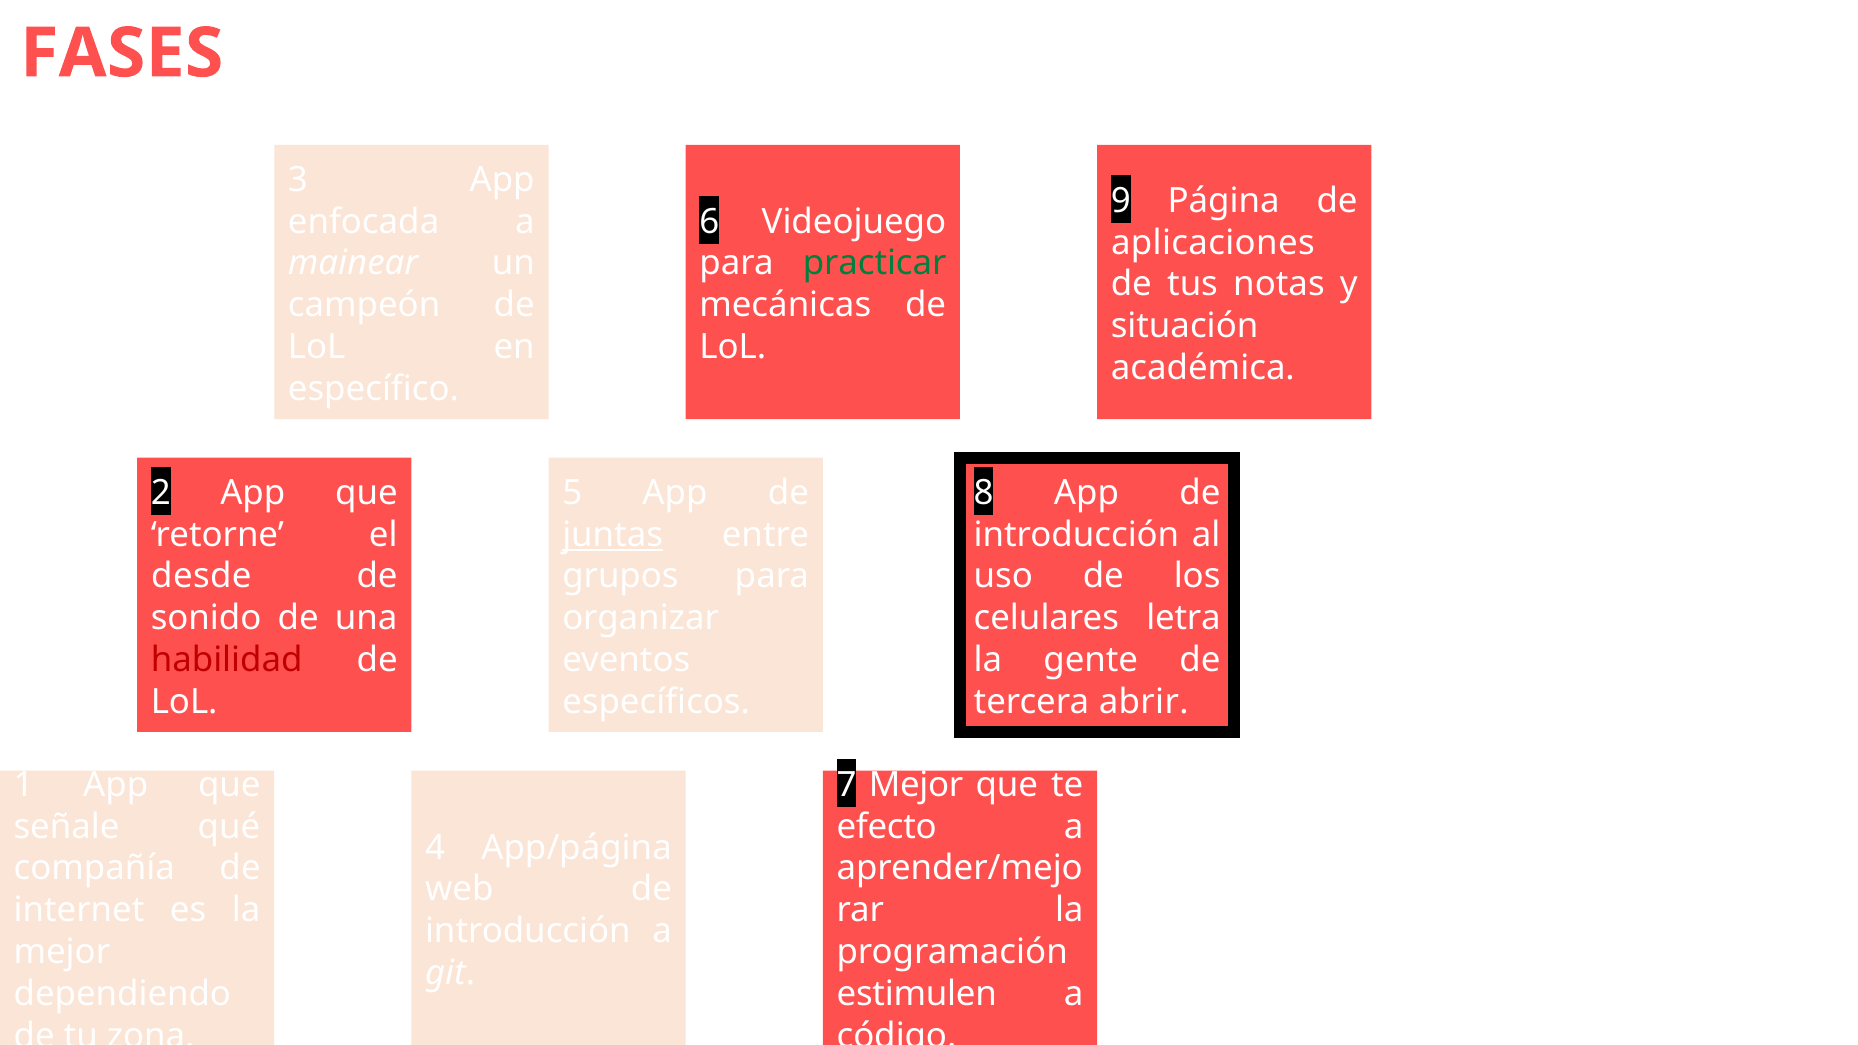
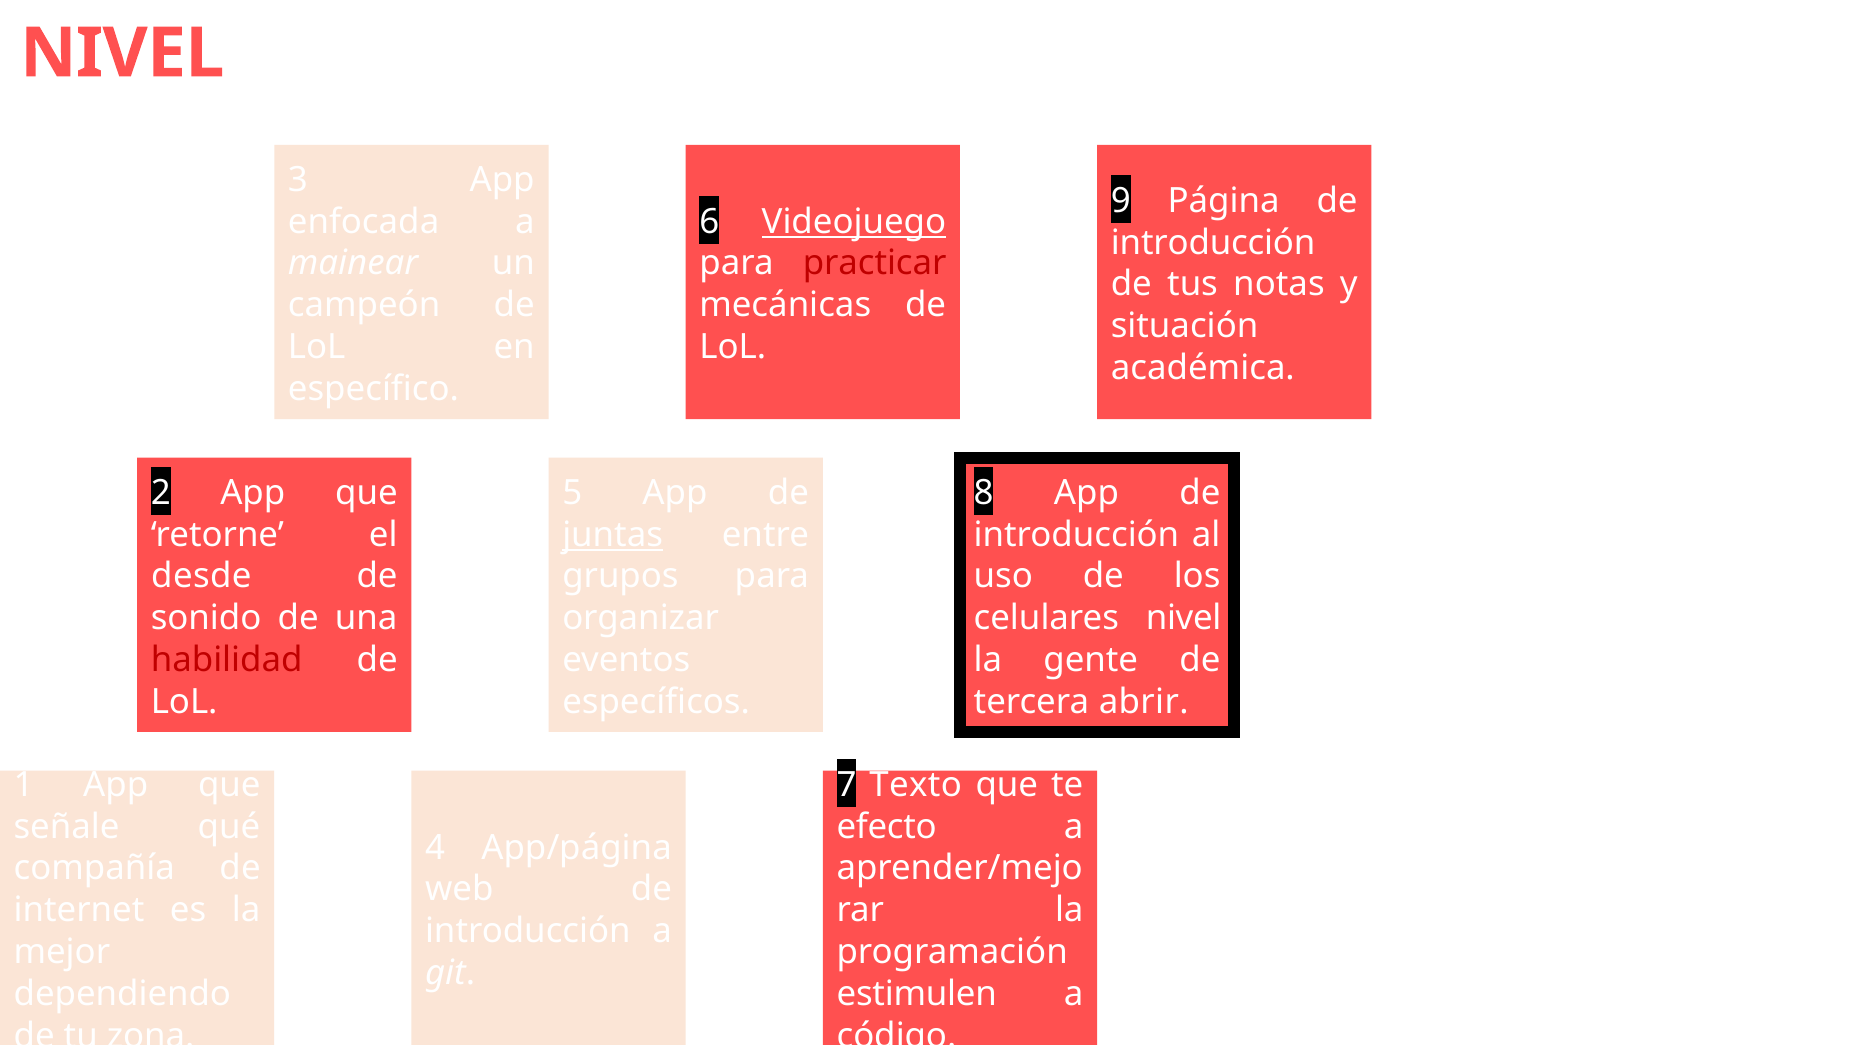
FASES: FASES -> NIVEL (122, 53)
Videojuego underline: none -> present (854, 222)
aplicaciones: aplicaciones -> introducción (1213, 243)
practicar colour: green -> red (875, 264)
celulares letra: letra -> nivel (1184, 618)
7 Mejor: Mejor -> Texto (916, 785)
